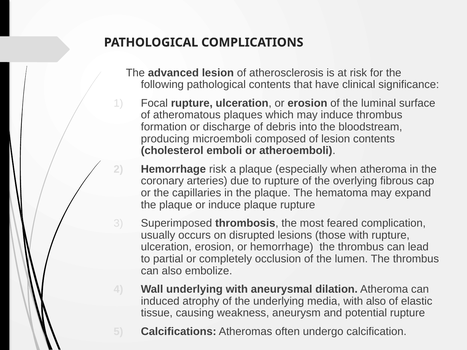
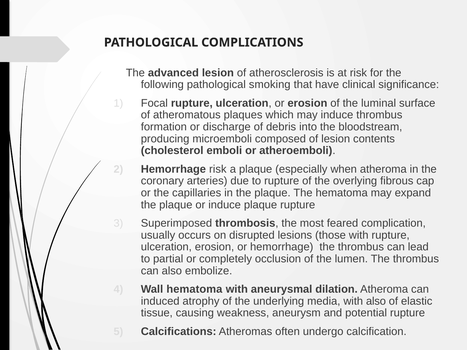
pathological contents: contents -> smoking (270, 85)
Wall underlying: underlying -> hematoma (194, 289)
